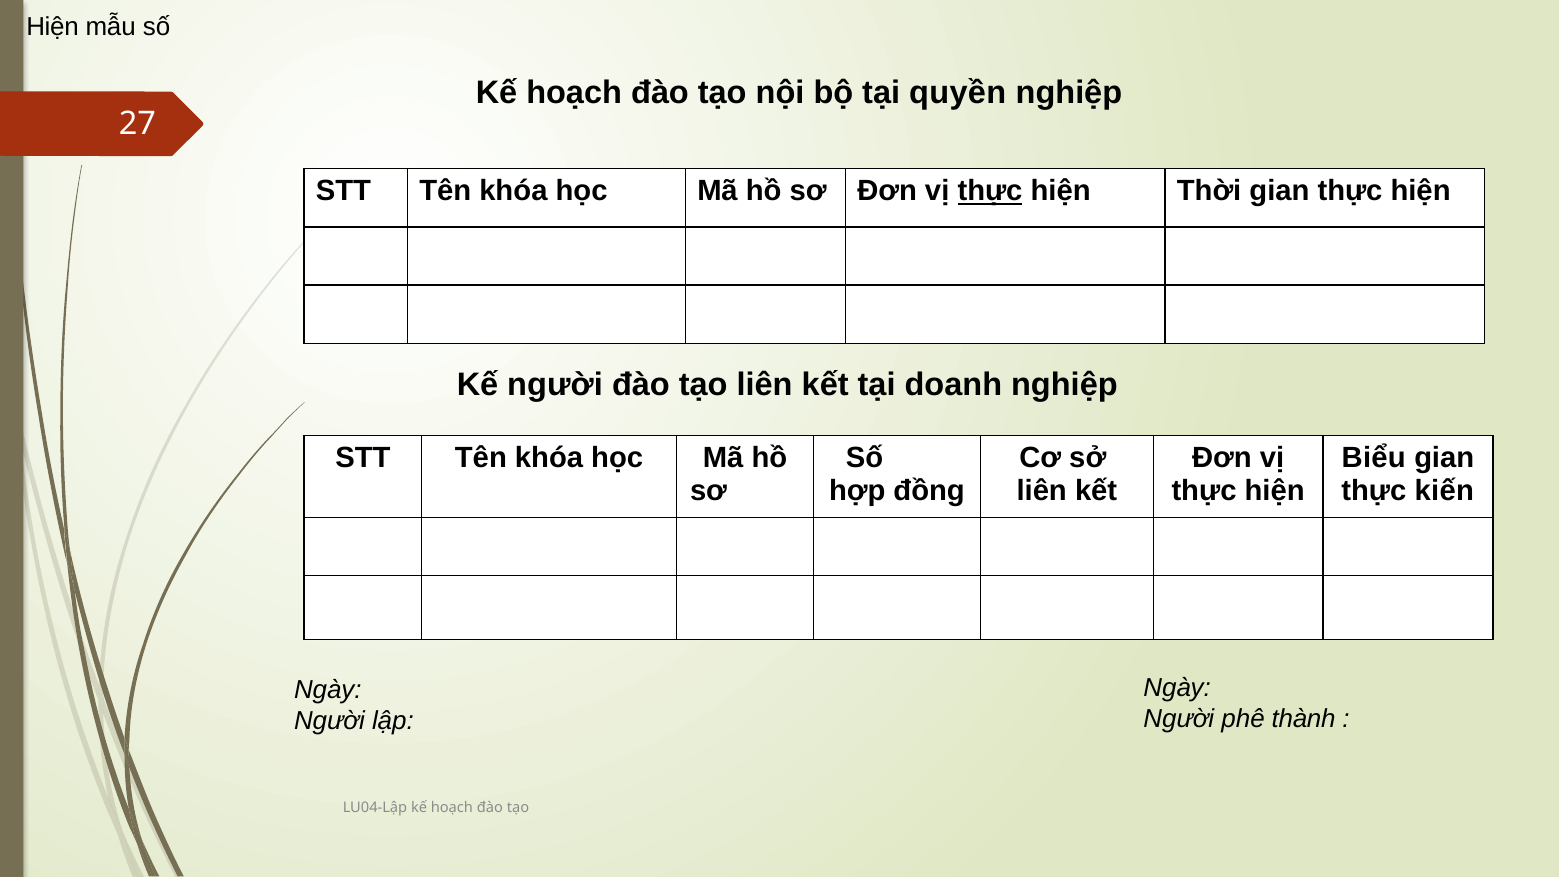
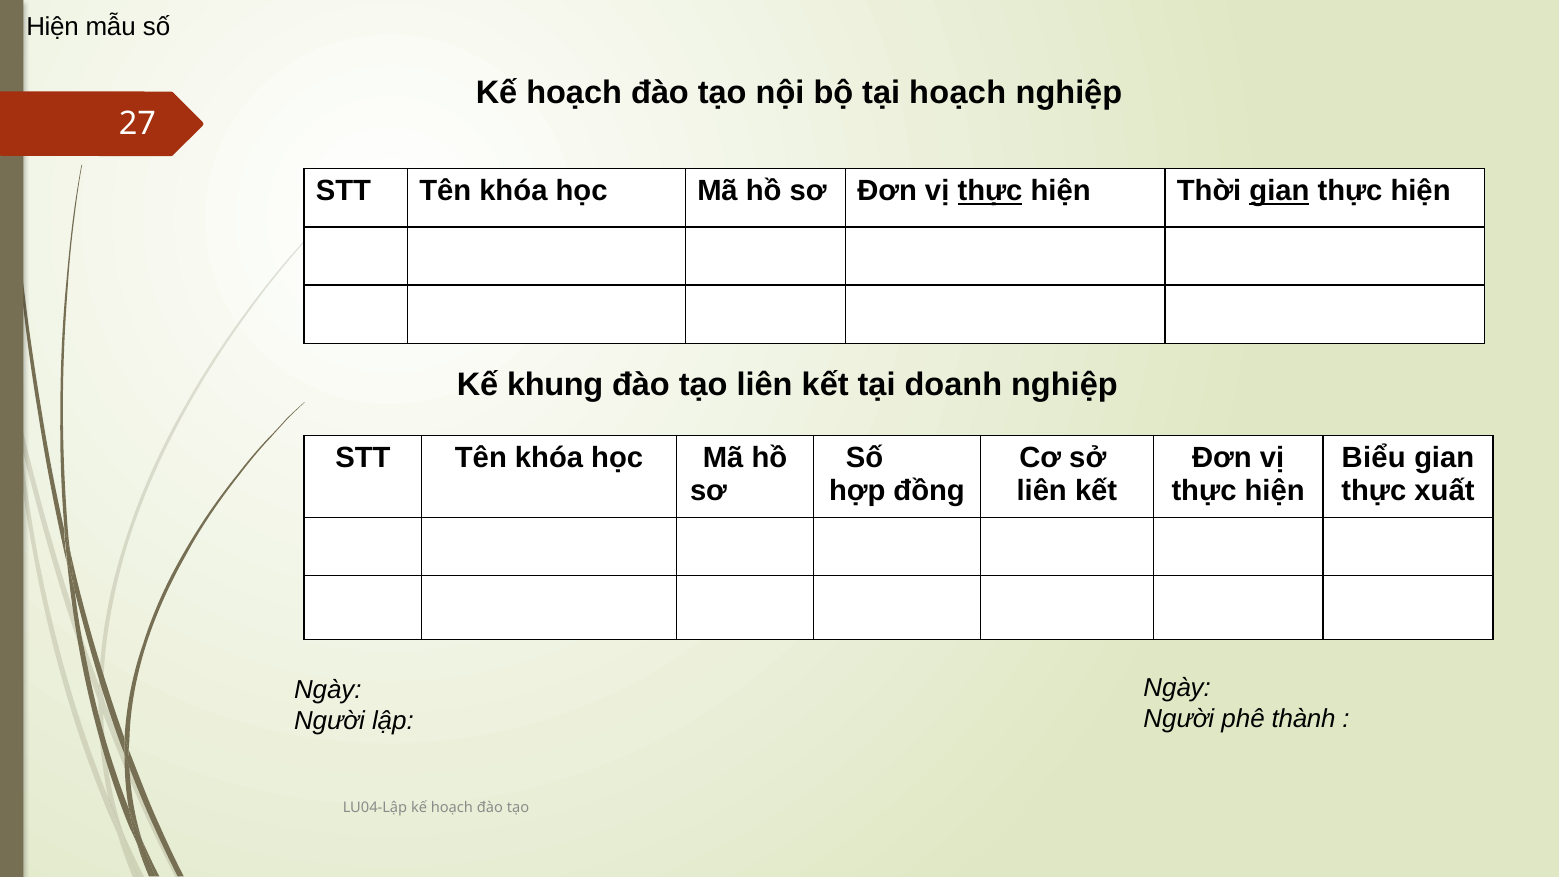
tại quyền: quyền -> hoạch (958, 93)
gian underline: none -> present (1279, 191)
Kế người: người -> khung (555, 385)
kiến: kiến -> xuất (1444, 491)
